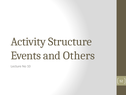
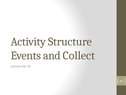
Others: Others -> Collect (79, 55)
